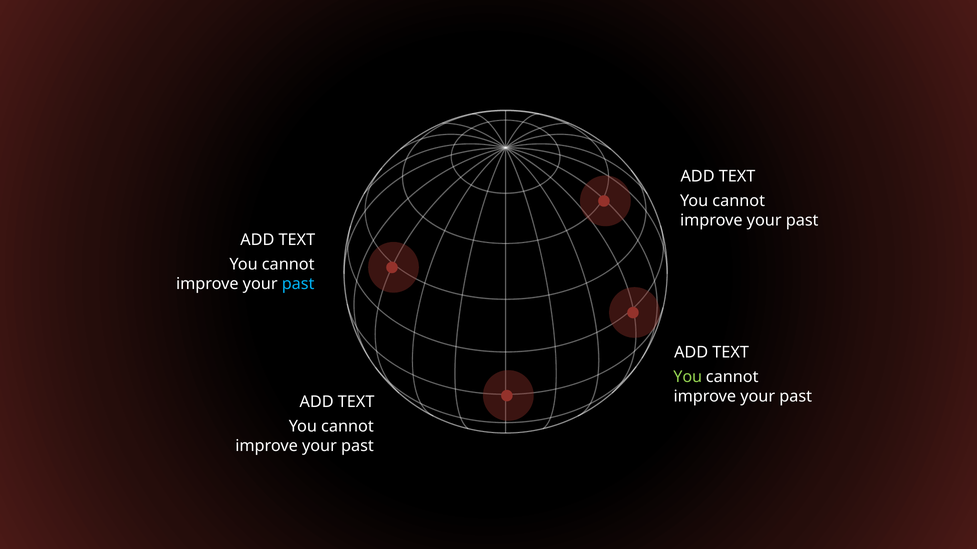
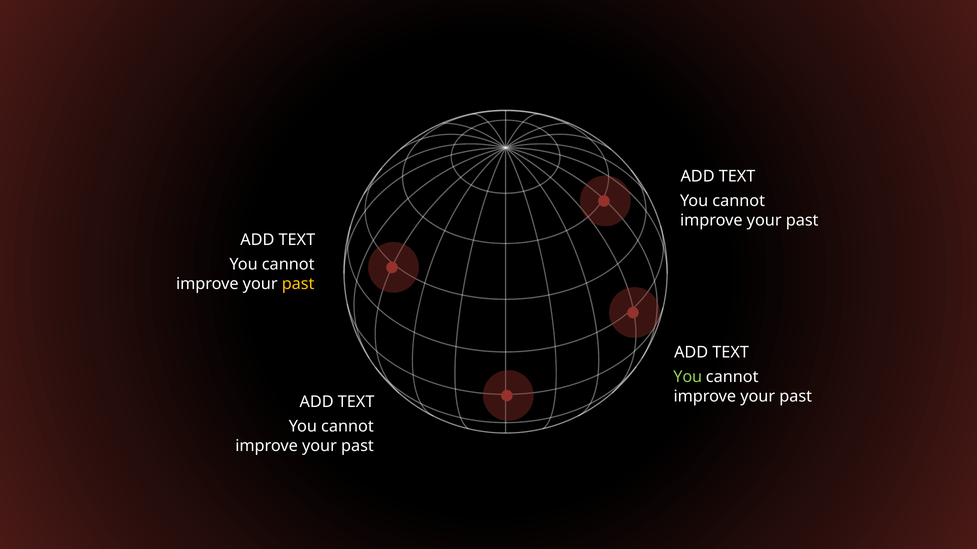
past colour: light blue -> yellow (298, 284)
